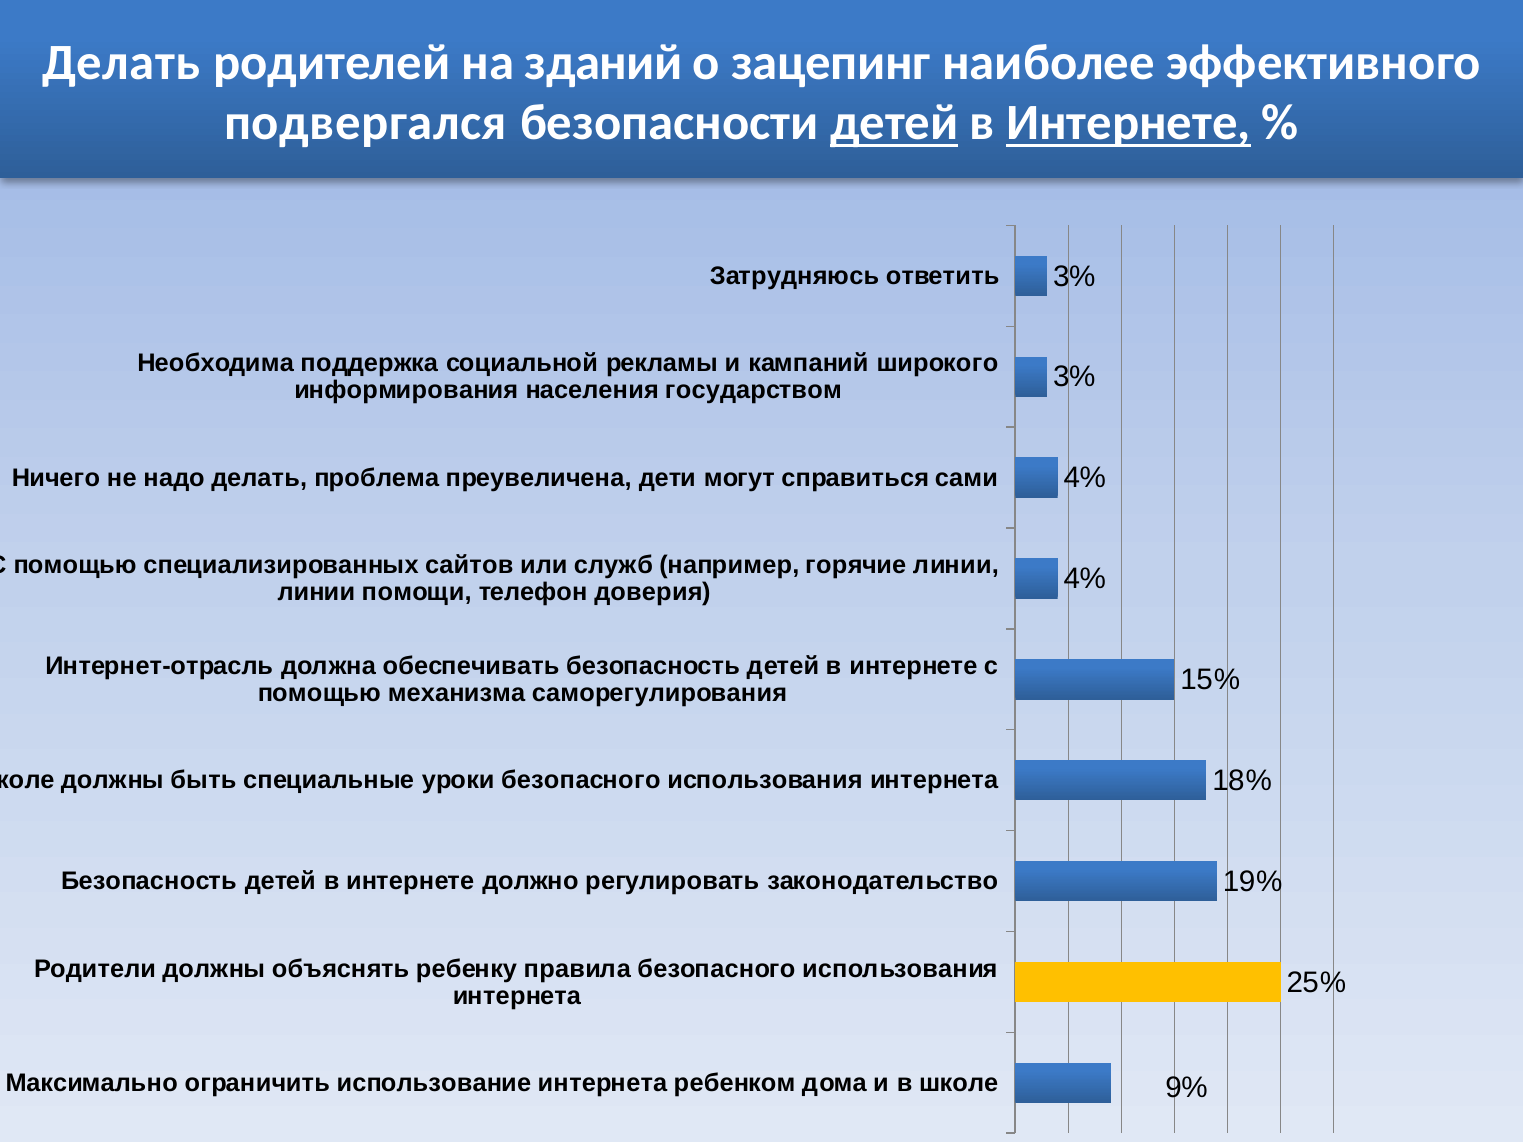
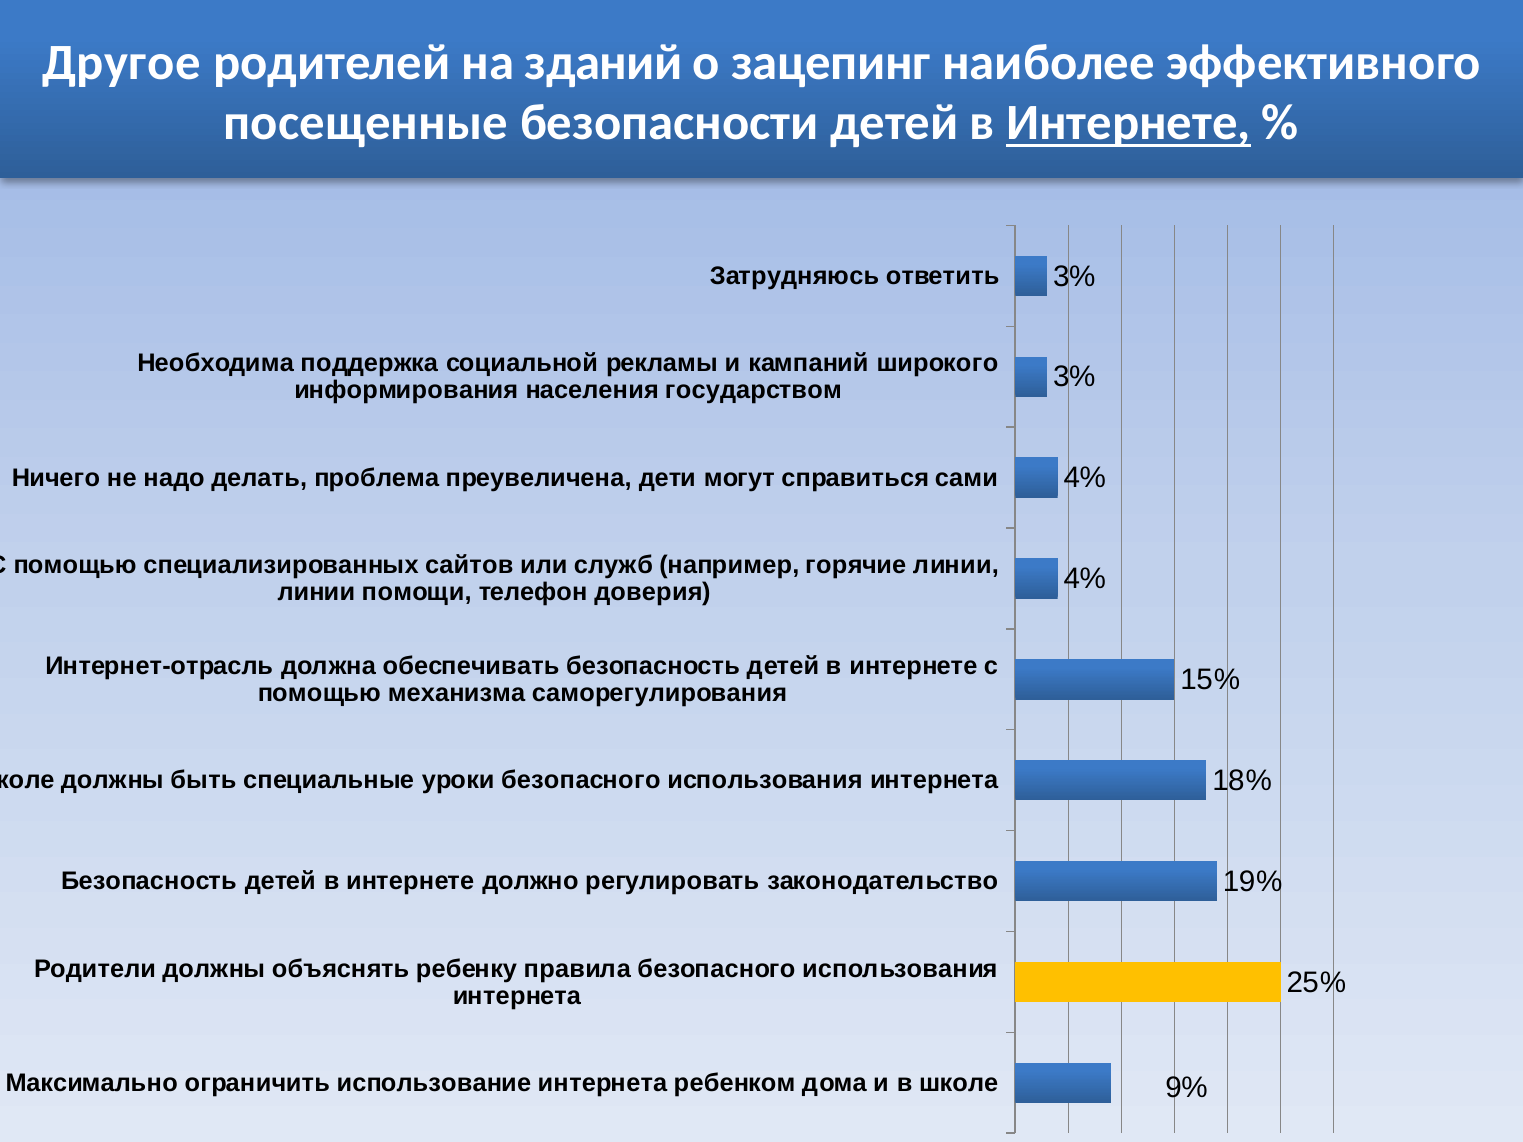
Делать: Делать -> Другое (121, 62)
подвергался: подвергался -> посещенные (366, 123)
детей underline: present -> none (894, 123)
